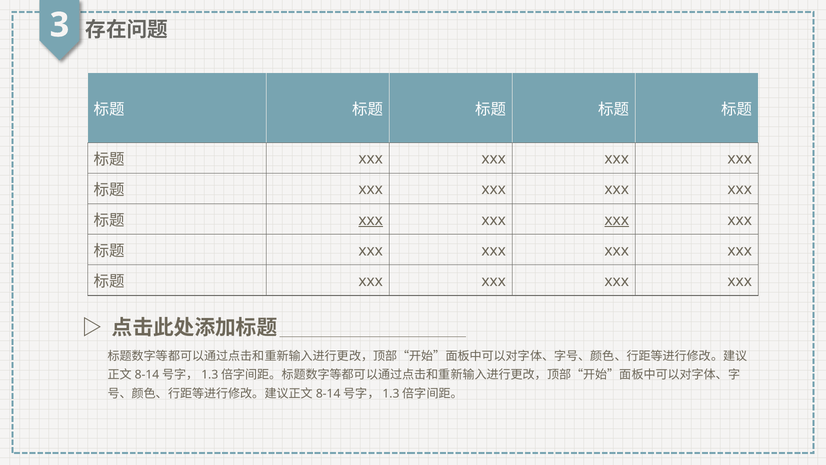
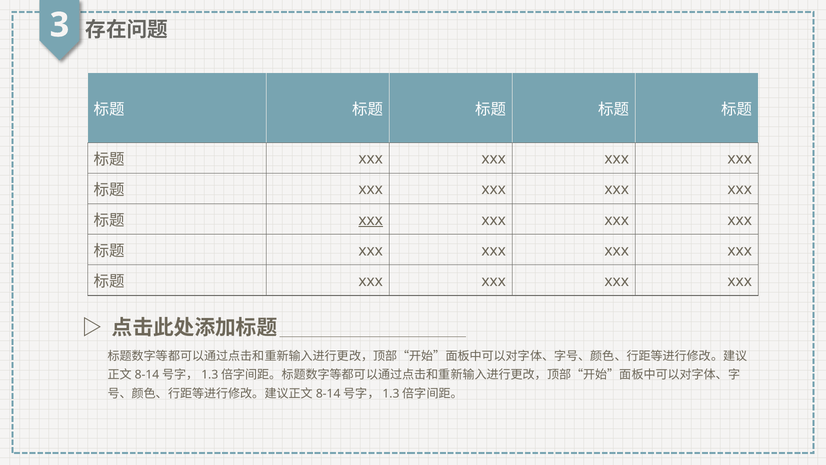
xxx underline: present -> none (617, 220)
